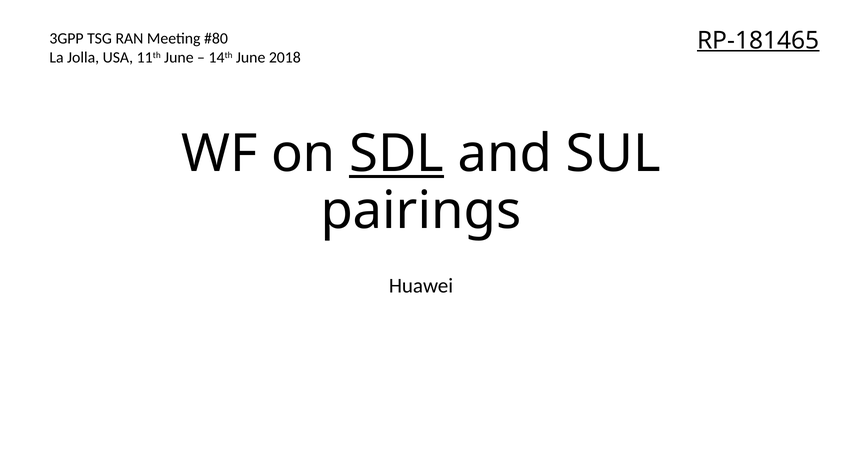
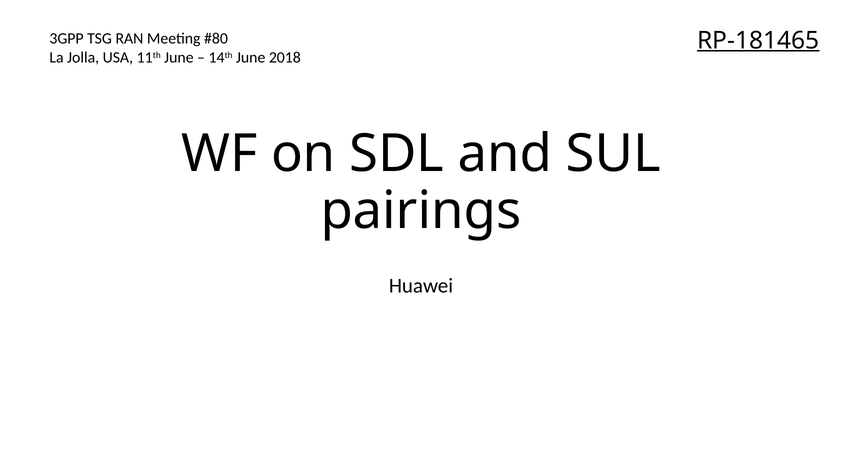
SDL underline: present -> none (397, 154)
